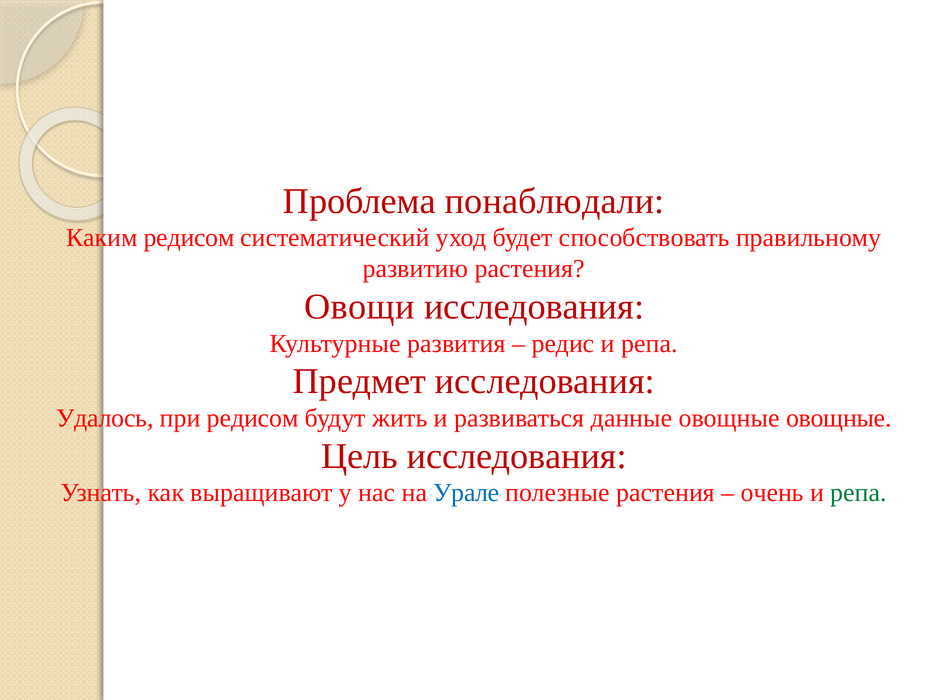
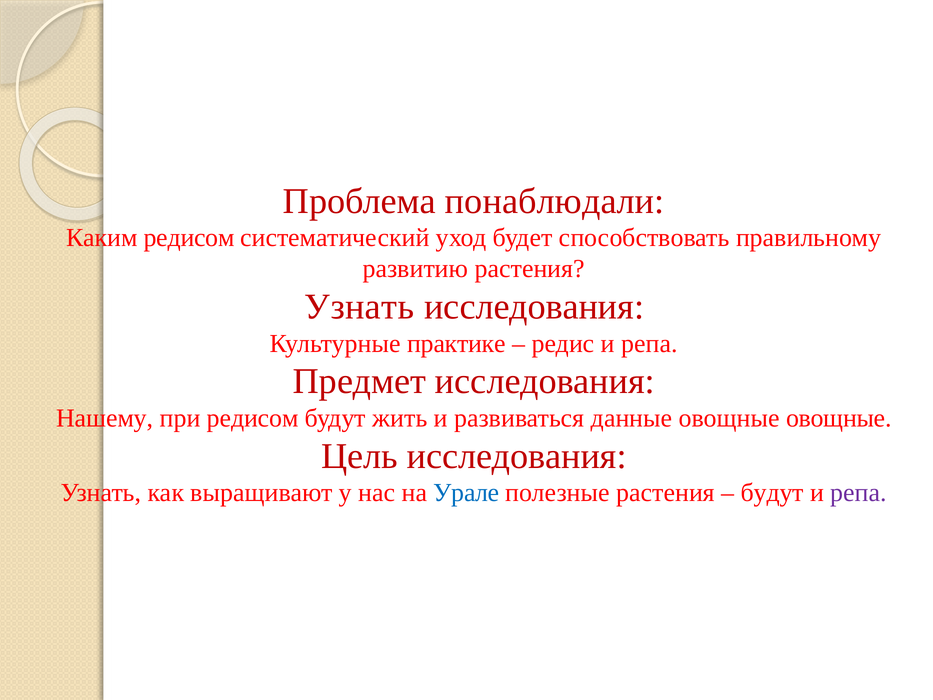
Овощи: Овощи -> Узнать (359, 307)
развития: развития -> практике (457, 343)
Удалось: Удалось -> Нашему (105, 418)
очень: очень -> будут (772, 493)
репа colour: green -> purple (859, 493)
